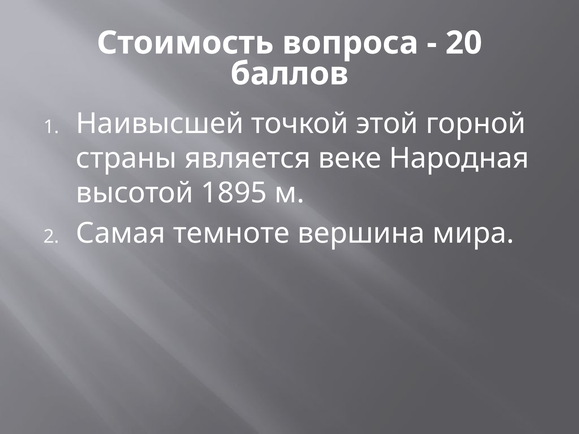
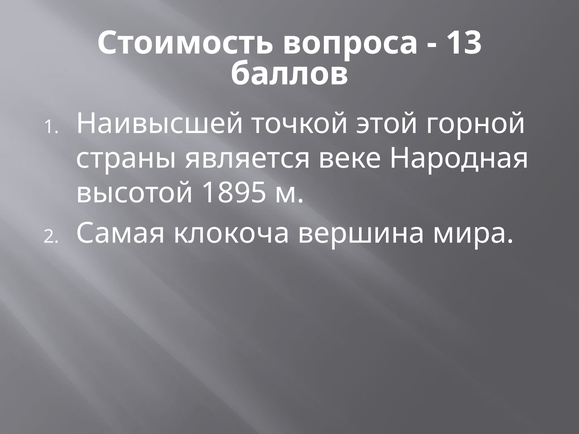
20: 20 -> 13 (464, 43)
темноте: темноте -> клокоча (231, 234)
